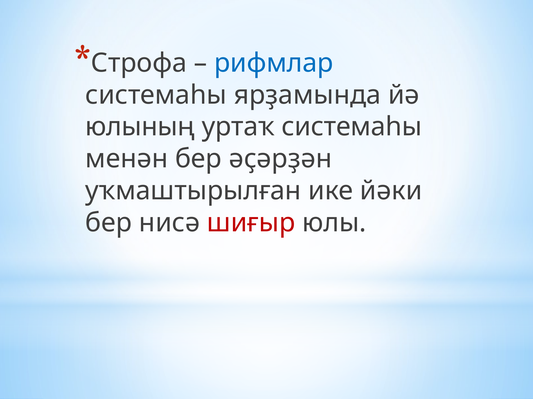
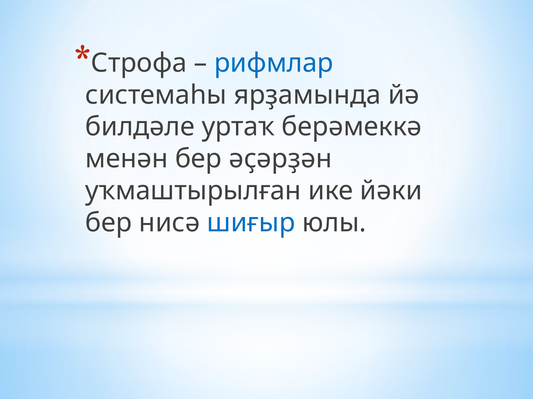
юлының: юлының -> билдәле (140, 127)
уртаҡ системаһы: системаһы -> берәмеккә (352, 127)
шиғыр colour: red -> blue (251, 223)
